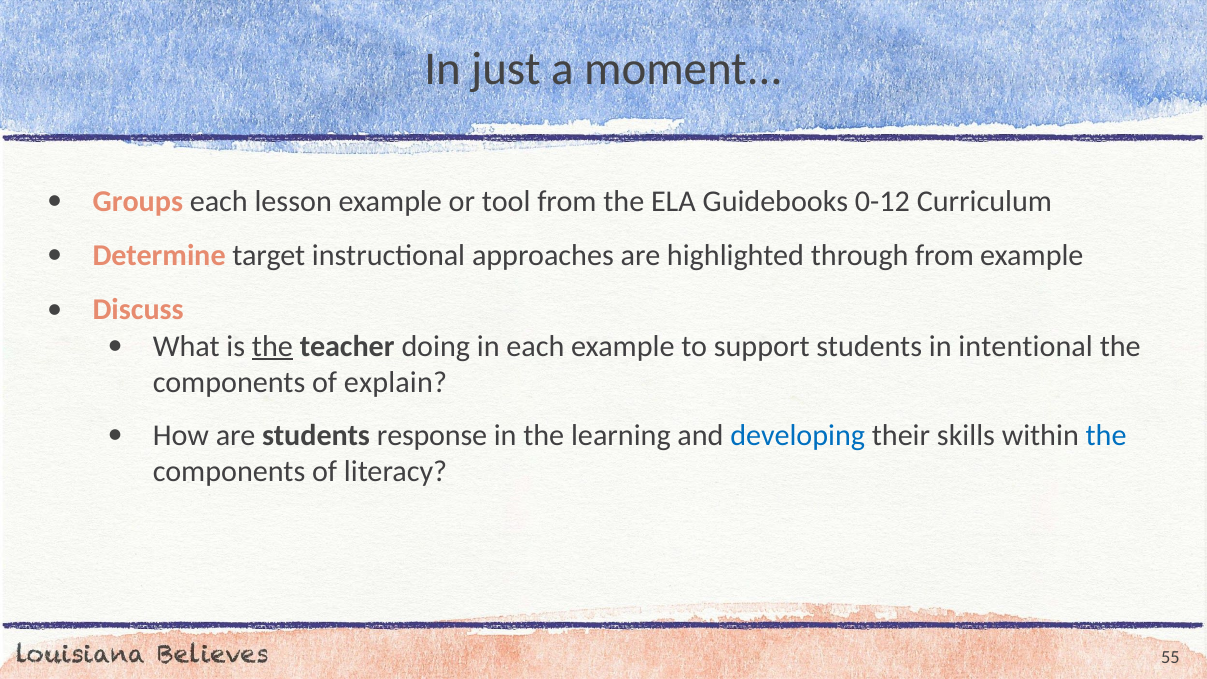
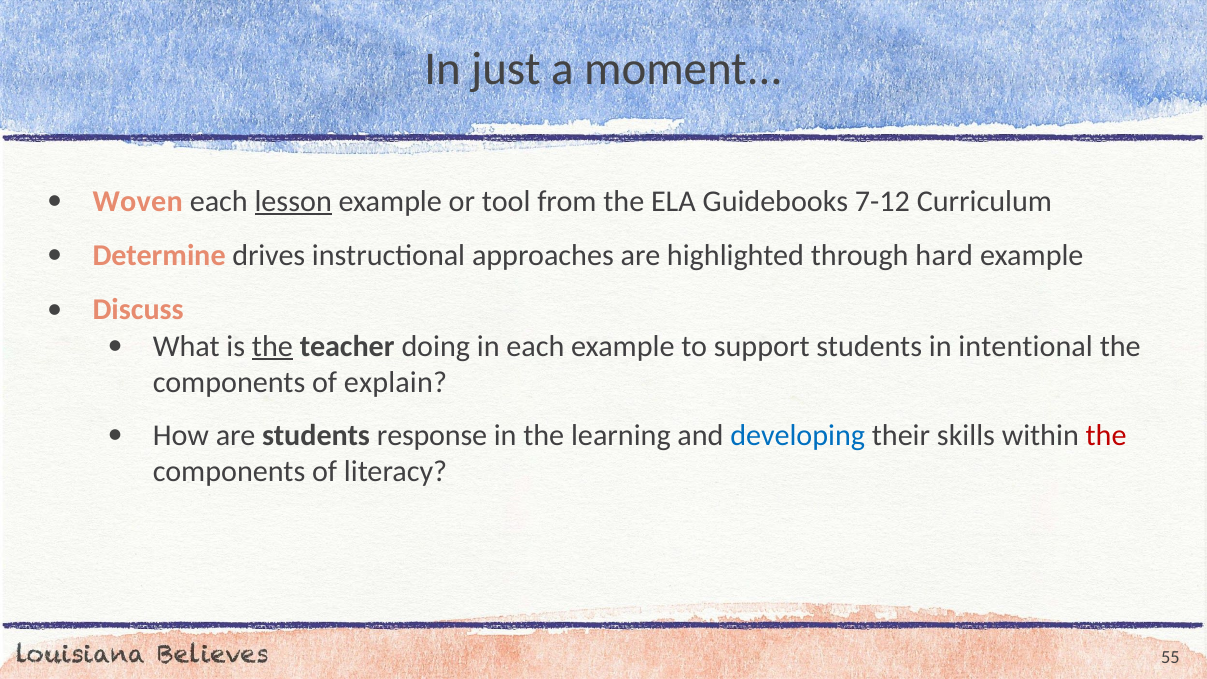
Groups: Groups -> Woven (138, 201)
lesson underline: none -> present (293, 201)
0-12: 0-12 -> 7-12 (882, 201)
target: target -> drives (269, 256)
through from: from -> hard (944, 256)
the colour: blue -> red (1106, 435)
